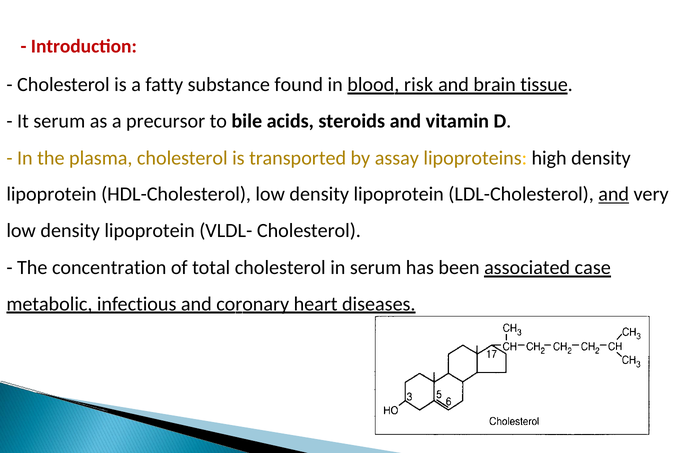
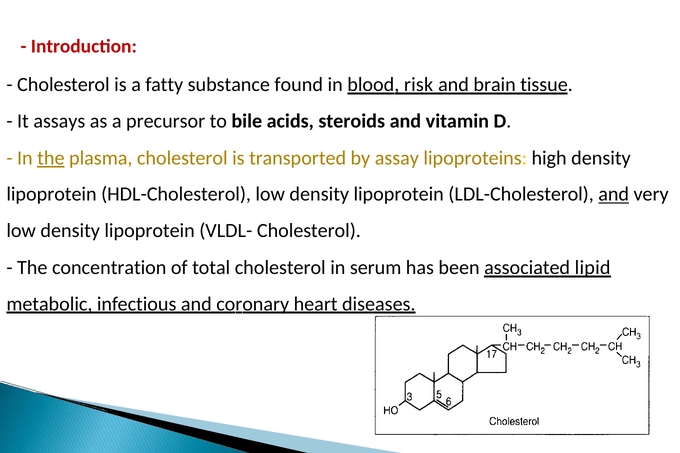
It serum: serum -> assays (59, 121)
the underline: none -> present (51, 158)
case: case -> lipid (593, 268)
